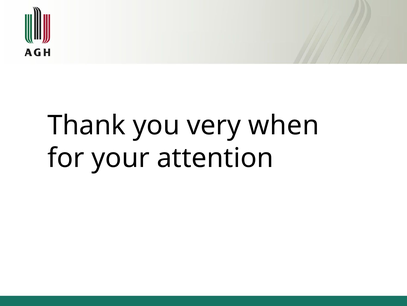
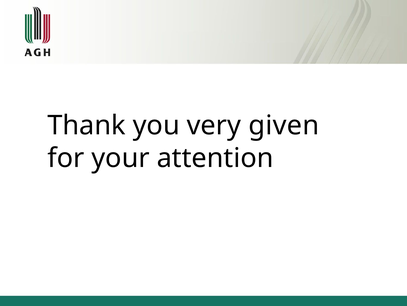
when: when -> given (284, 125)
